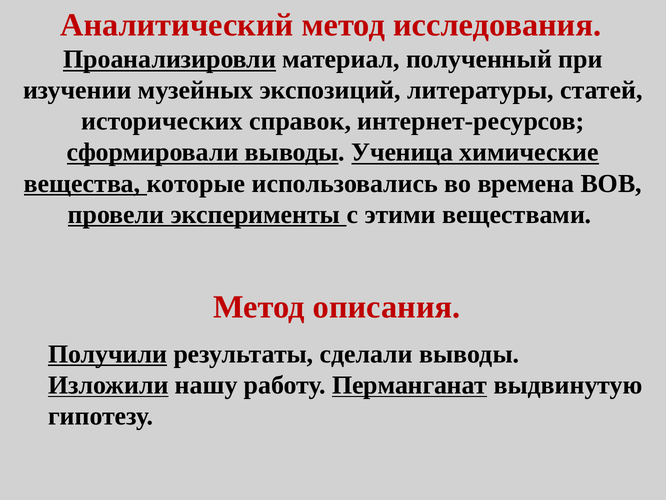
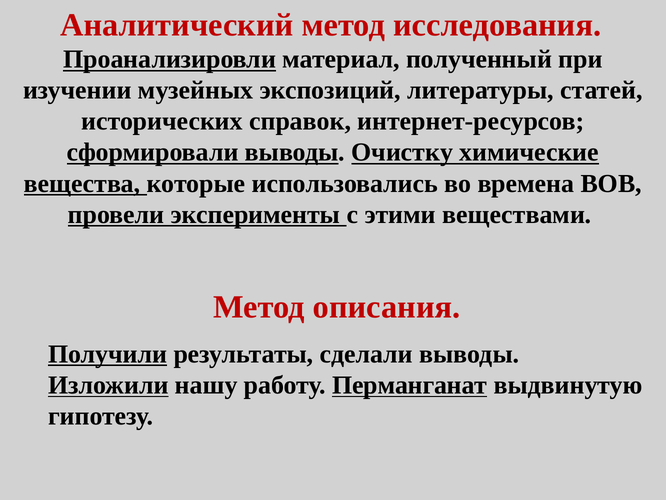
Ученица: Ученица -> Очистку (402, 152)
